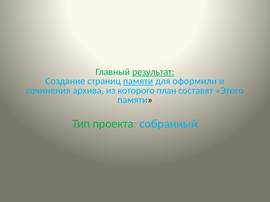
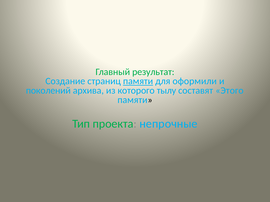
результат underline: present -> none (153, 72)
сочинения: сочинения -> поколений (48, 91)
план: план -> тылу (166, 91)
собранный: собранный -> непрочные (168, 124)
